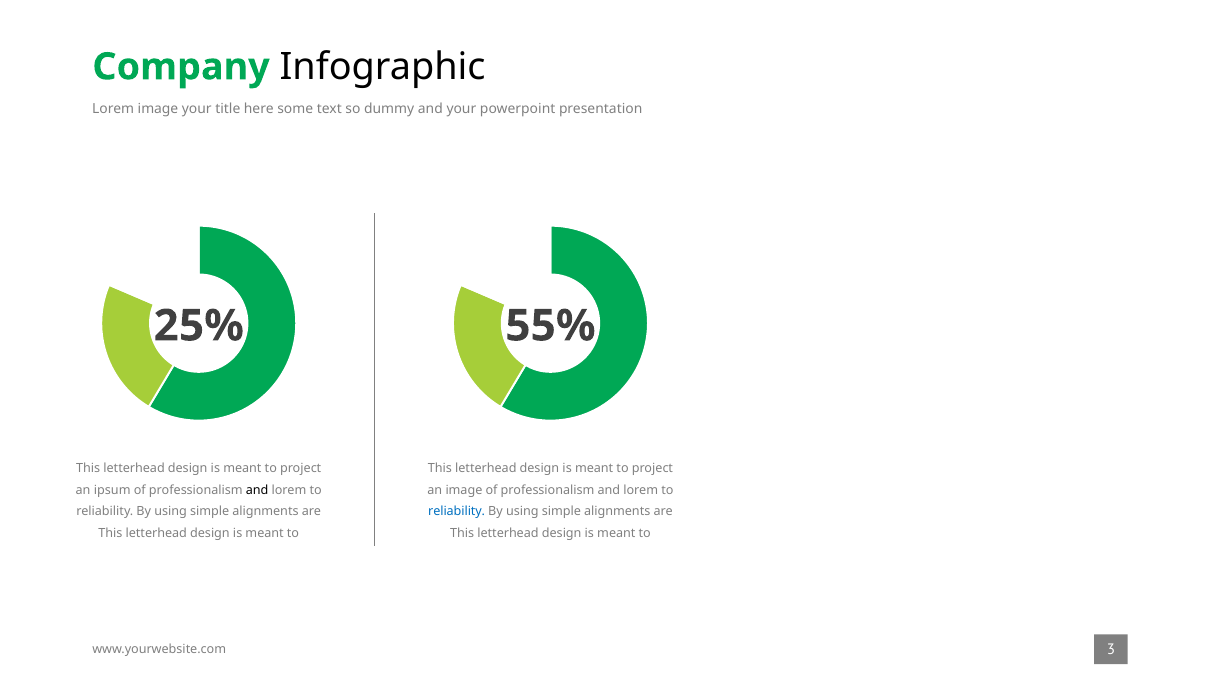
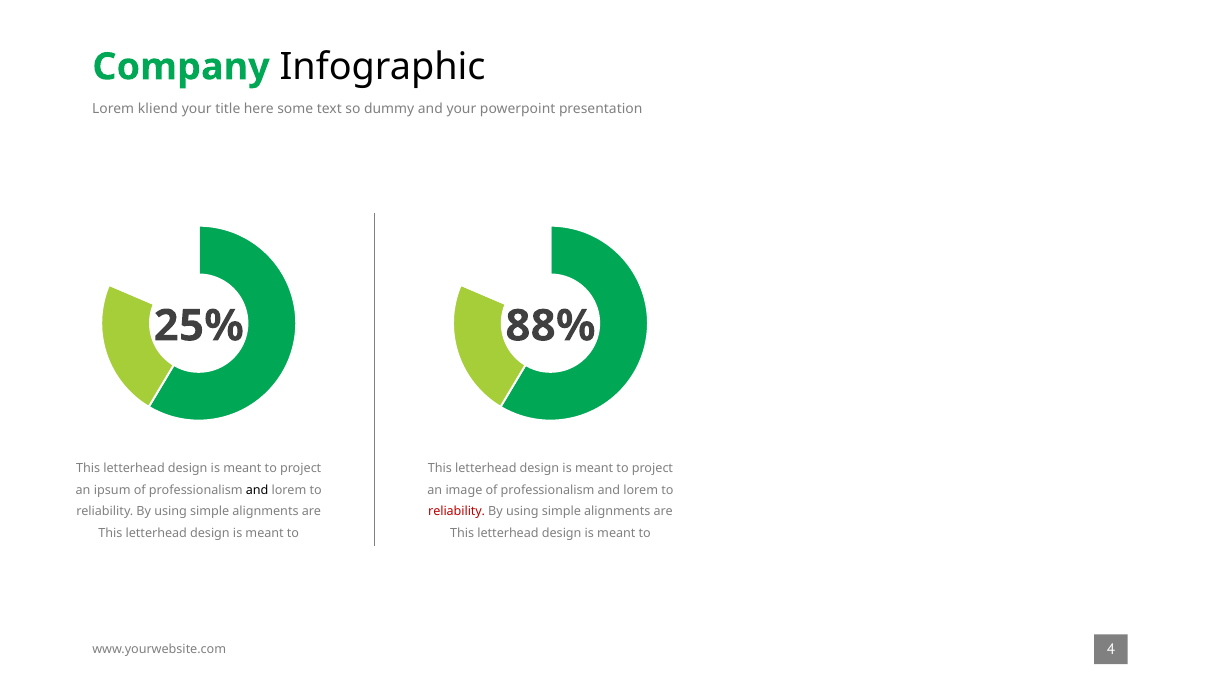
Lorem image: image -> kliend (158, 109)
55%: 55% -> 88% (551, 326)
reliability colour: blue -> red (457, 512)
3: 3 -> 4 (1111, 650)
